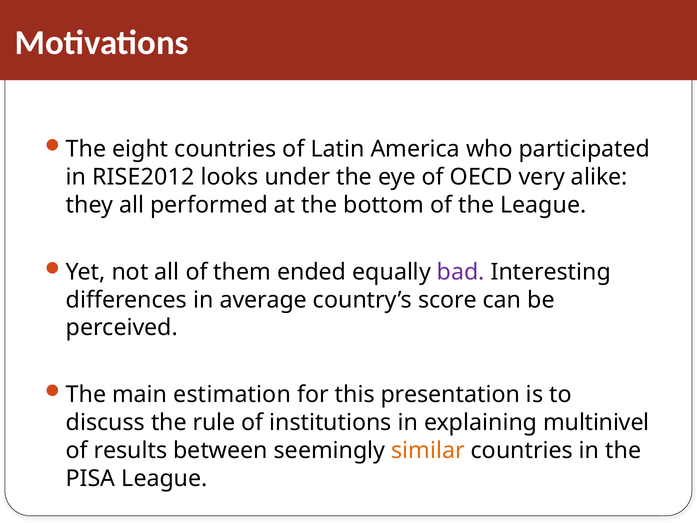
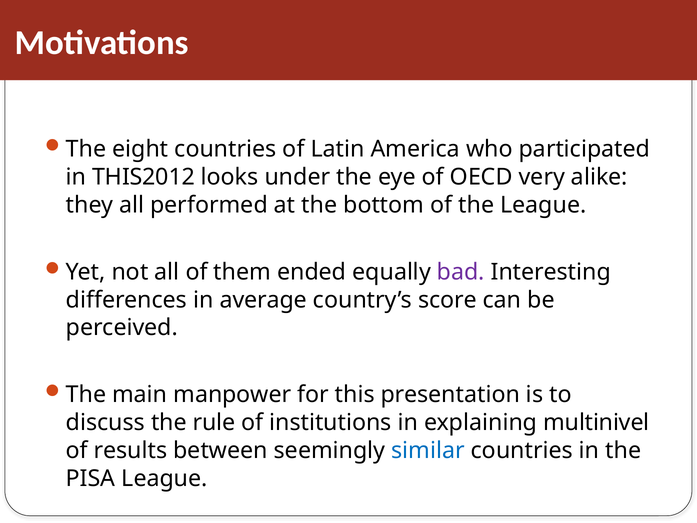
RISE2012: RISE2012 -> THIS2012 (144, 177)
estimation: estimation -> manpower (232, 395)
similar colour: orange -> blue (428, 450)
